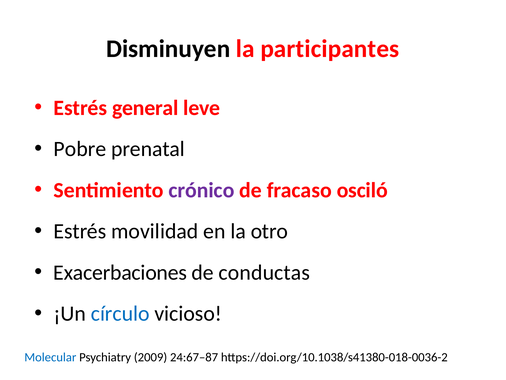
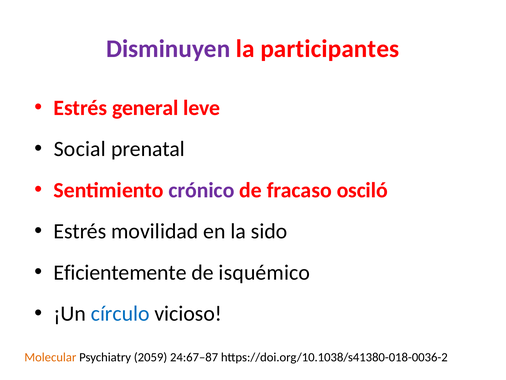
Disminuyen colour: black -> purple (168, 49)
Pobre: Pobre -> Social (80, 149)
otro: otro -> sido (269, 231)
Exacerbaciones: Exacerbaciones -> Eficientemente (120, 272)
conductas: conductas -> isquémico (264, 272)
Molecular colour: blue -> orange (50, 357)
2009: 2009 -> 2059 (151, 357)
